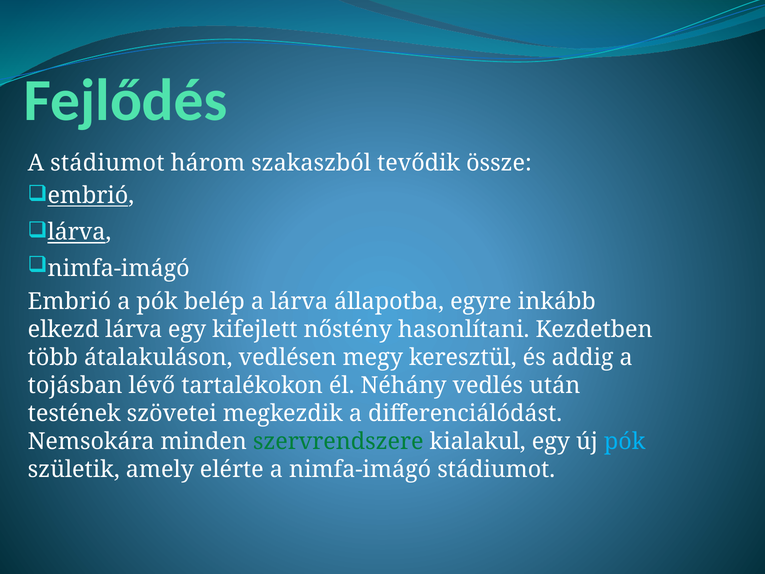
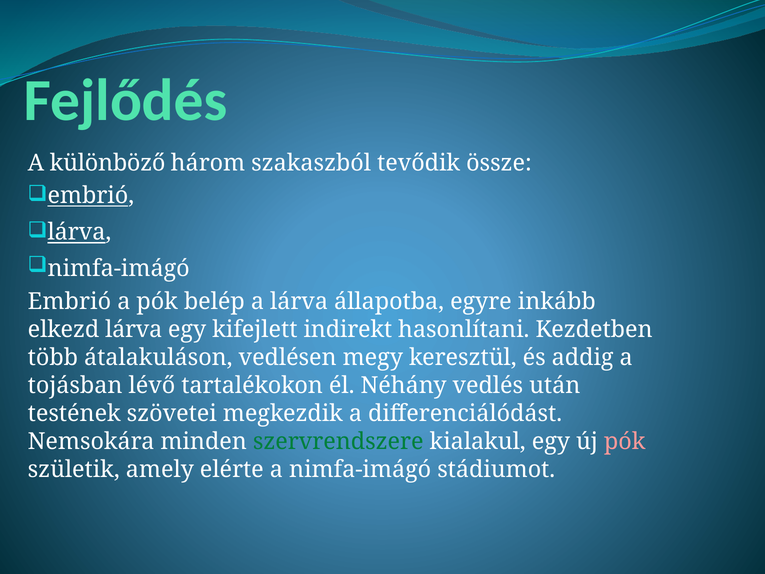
A stádiumot: stádiumot -> különböző (108, 163)
nőstény: nőstény -> indirekt (348, 329)
pók colour: light blue -> pink (625, 441)
